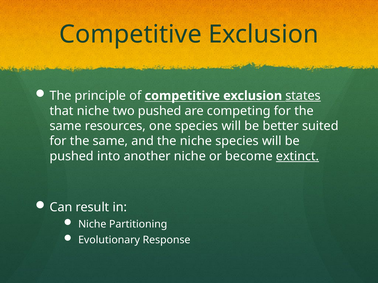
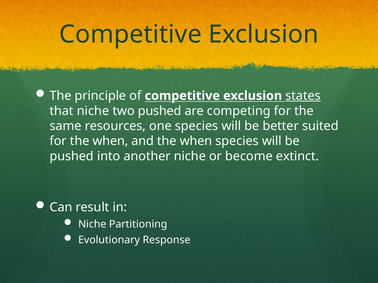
same: same -> when (110, 141)
and the niche: niche -> when (196, 141)
extinct underline: present -> none (297, 156)
